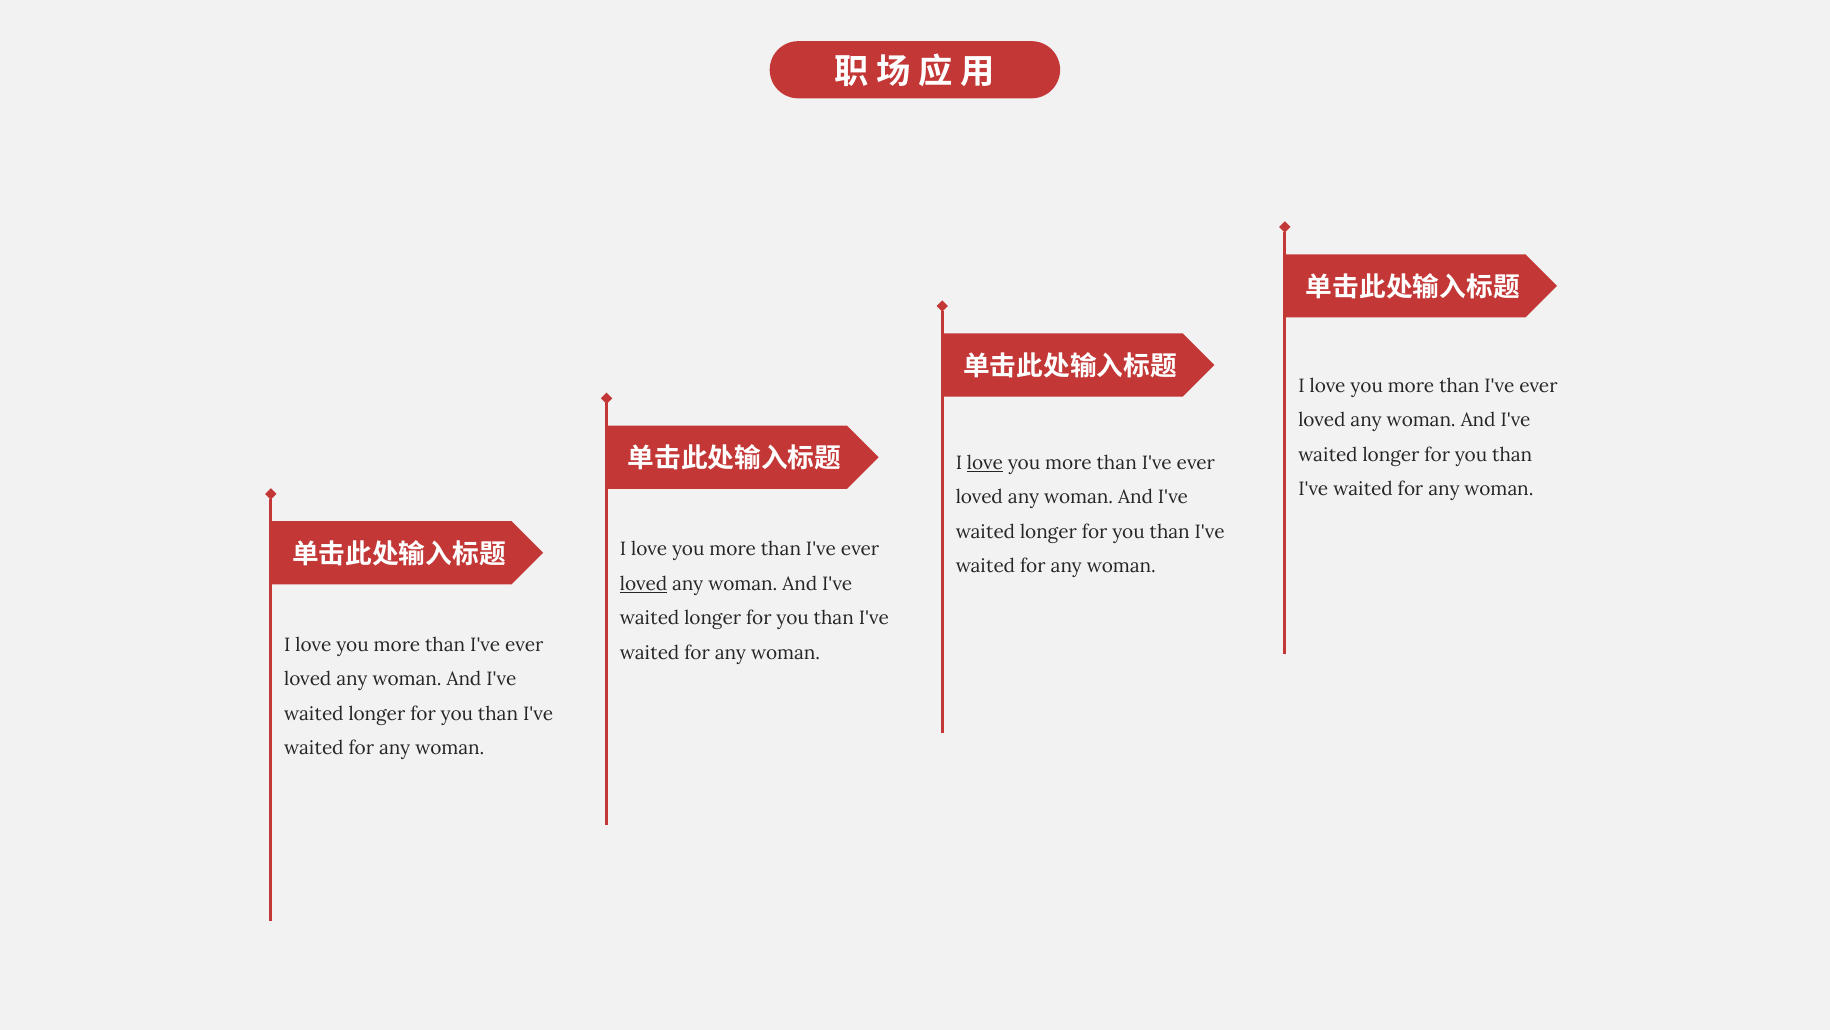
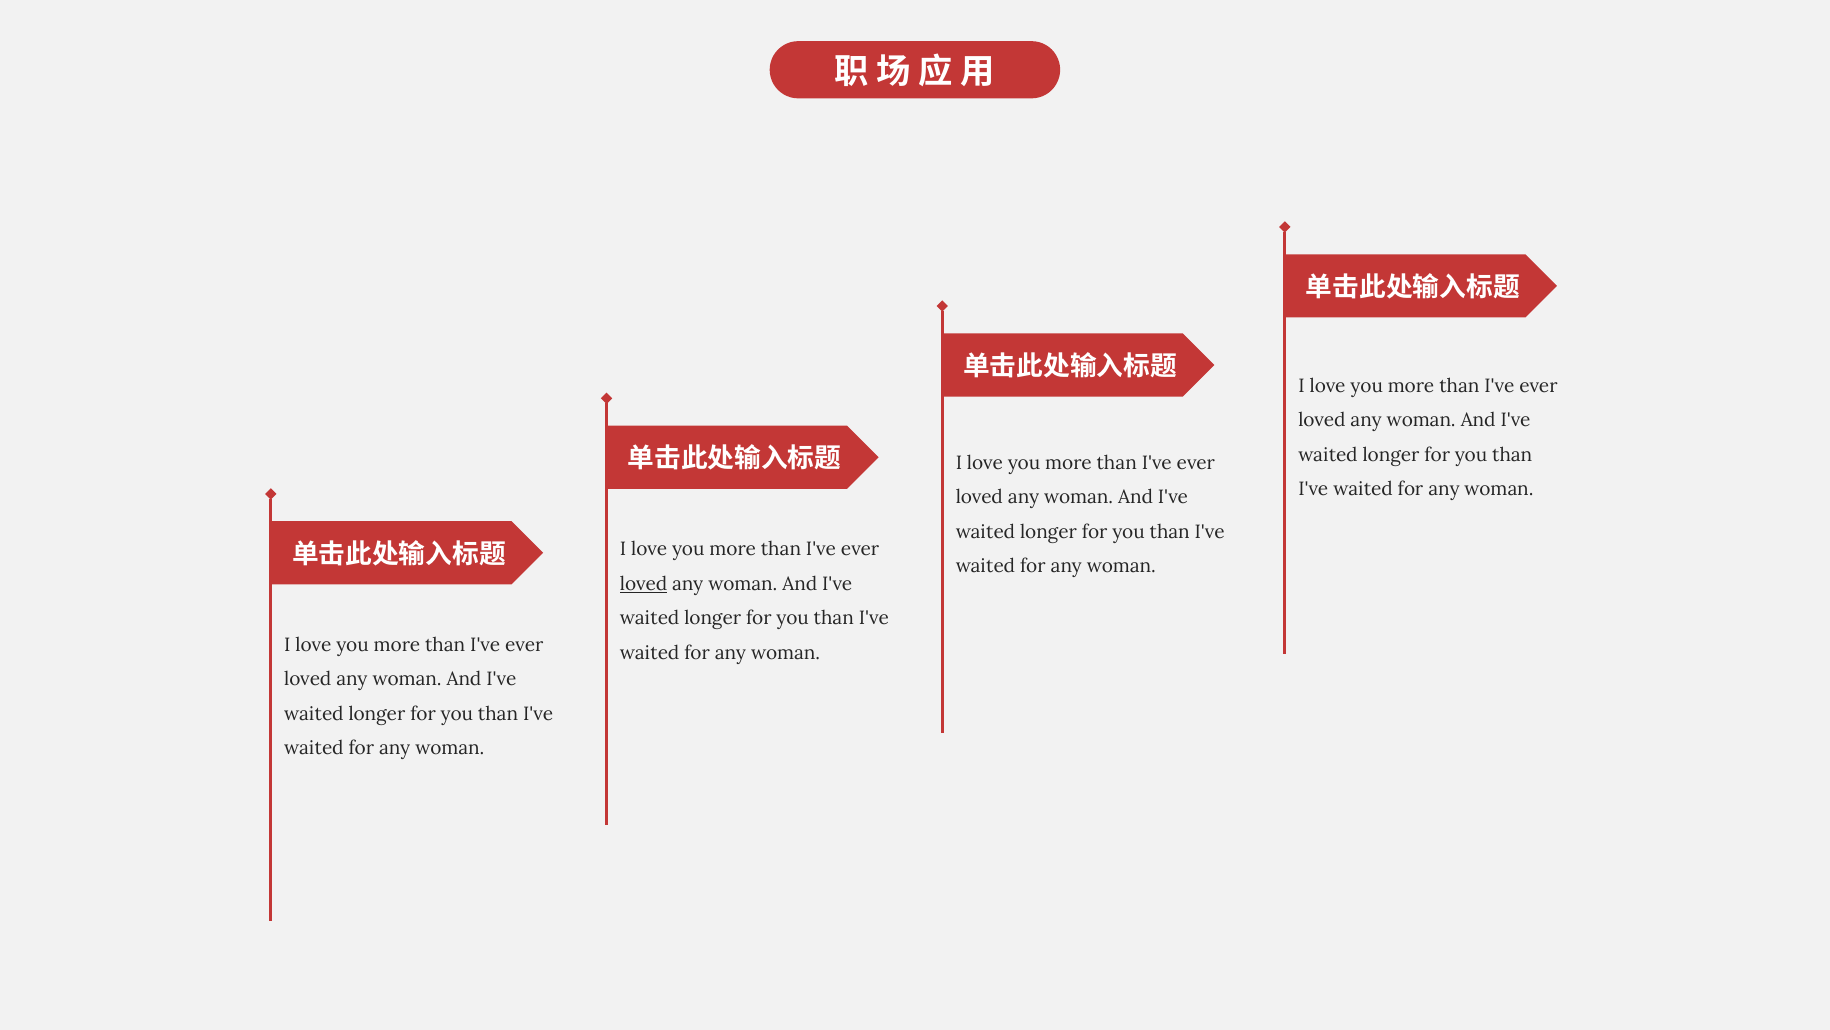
love underline: present -> none (985, 463)
